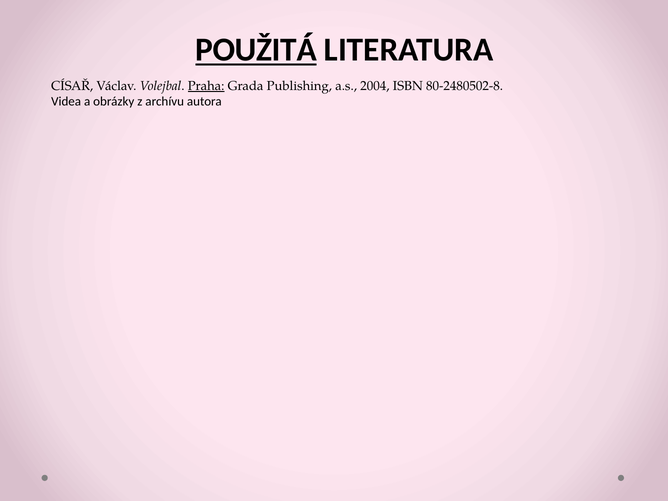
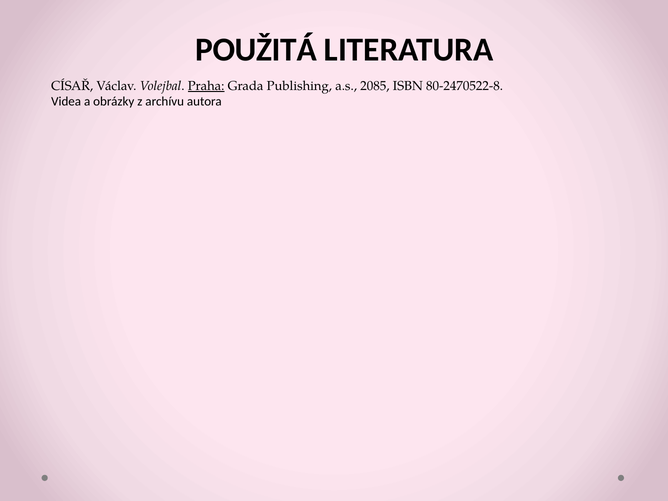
POUŽITÁ underline: present -> none (256, 50)
2004: 2004 -> 2085 (375, 86)
80-2480502-8: 80-2480502-8 -> 80-2470522-8 (465, 86)
